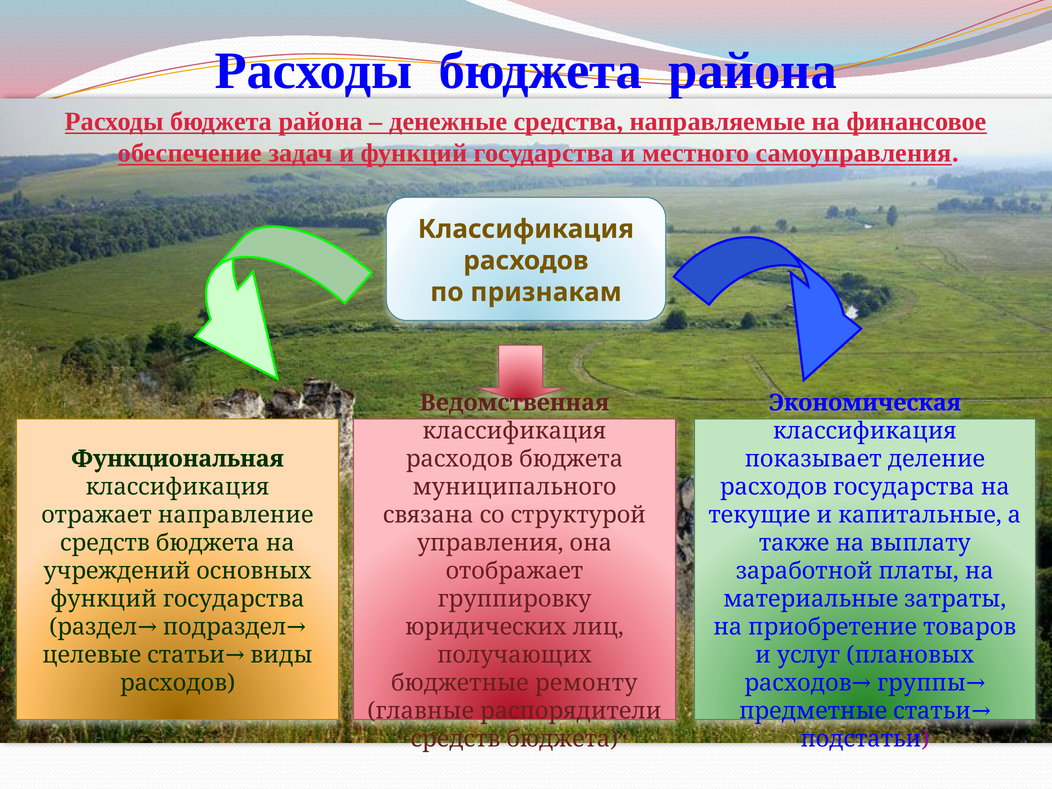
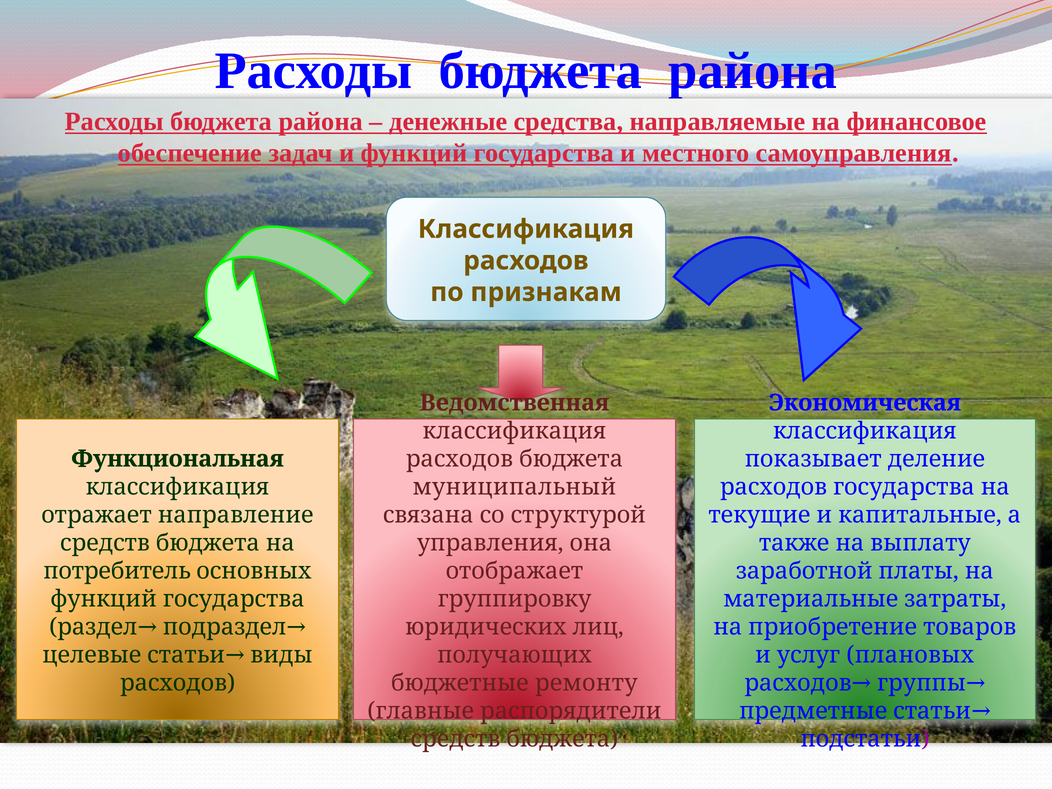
муниципального: муниципального -> муниципальный (514, 487)
учреждений: учреждений -> потребитель (117, 571)
